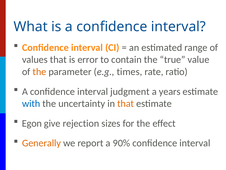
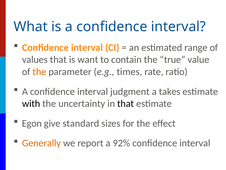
error: error -> want (88, 59)
years: years -> takes (170, 91)
with colour: blue -> black (31, 103)
that colour: orange -> black (126, 103)
rejection: rejection -> standard (81, 123)
90%: 90% -> 92% (121, 143)
